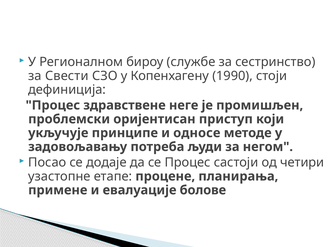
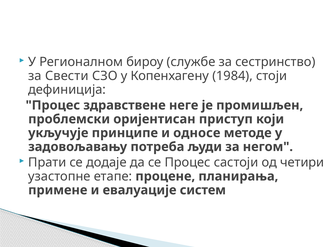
1990: 1990 -> 1984 (232, 76)
Посао: Посао -> Прати (47, 163)
болове: болове -> систем (203, 191)
